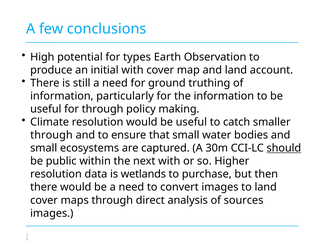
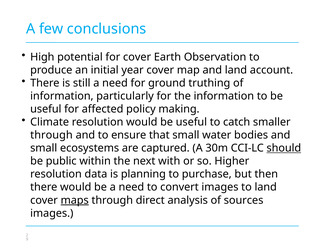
for types: types -> cover (137, 57)
initial with: with -> year (133, 70)
for through: through -> affected (103, 109)
wetlands: wetlands -> planning (143, 174)
maps underline: none -> present (75, 200)
